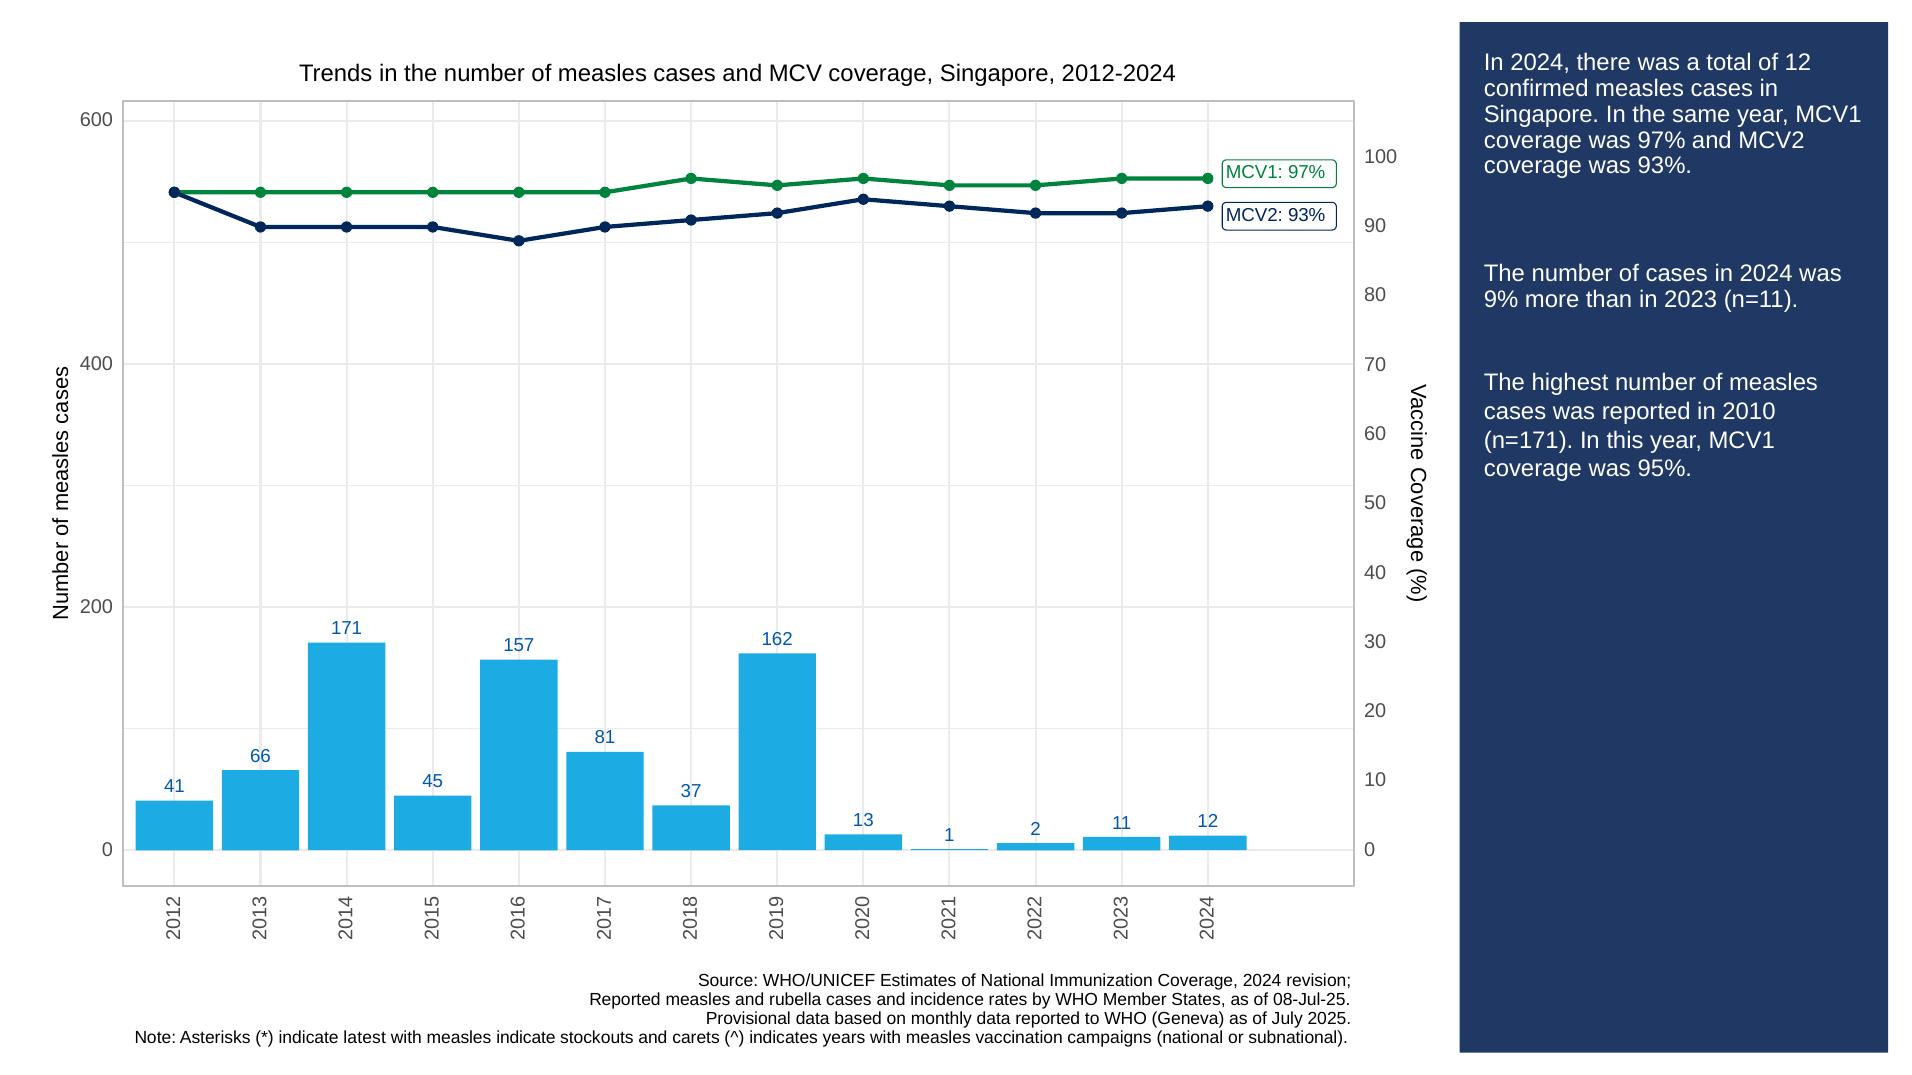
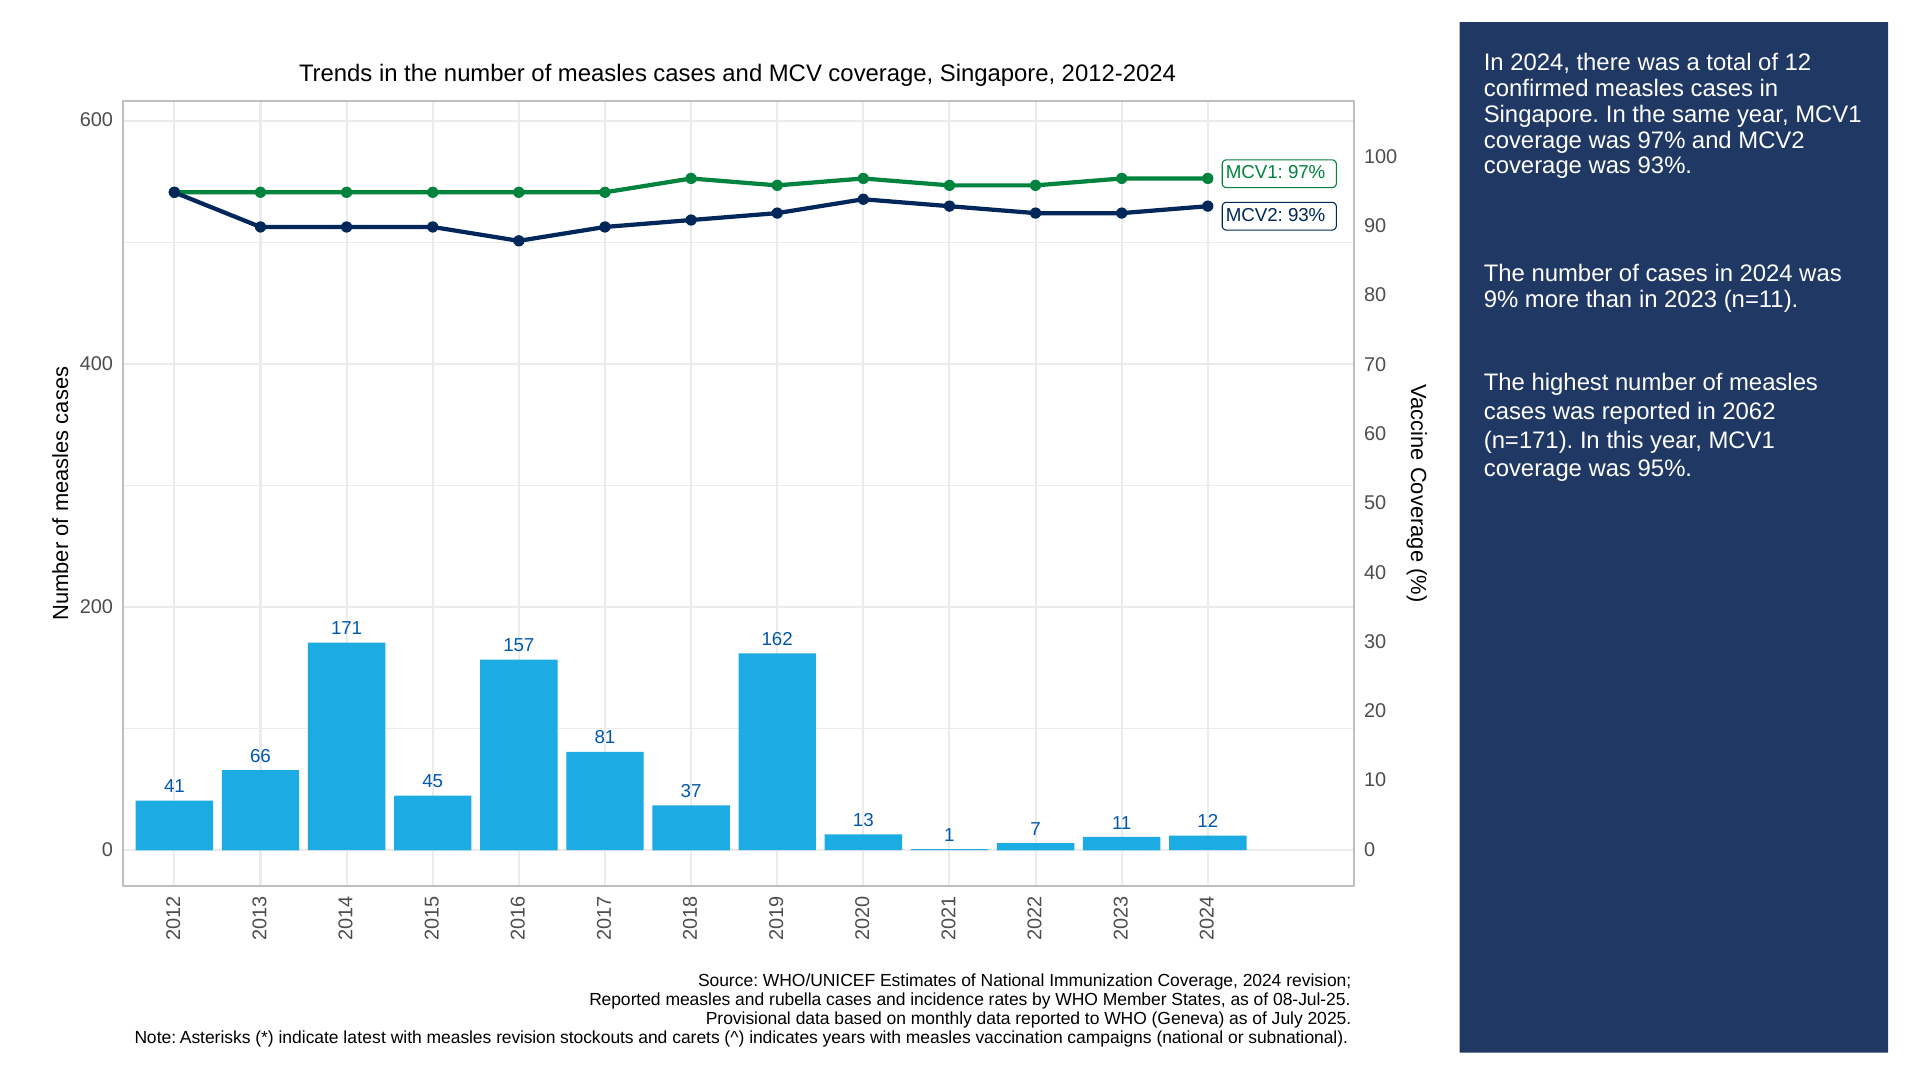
2010: 2010 -> 2062 (1749, 412)
2: 2 -> 7 (1036, 829)
measles indicate: indicate -> revision (526, 1038)
